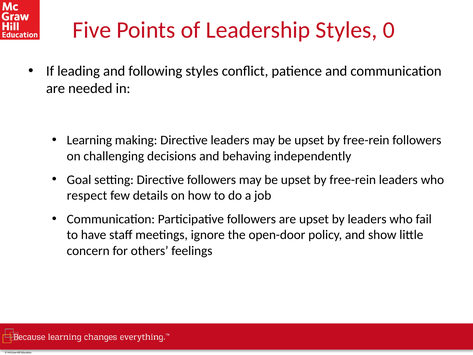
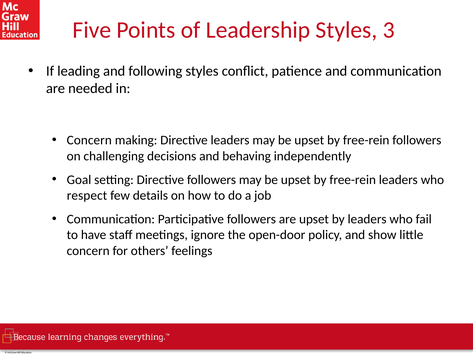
0: 0 -> 3 (389, 30)
Learning: Learning -> Concern (89, 140)
